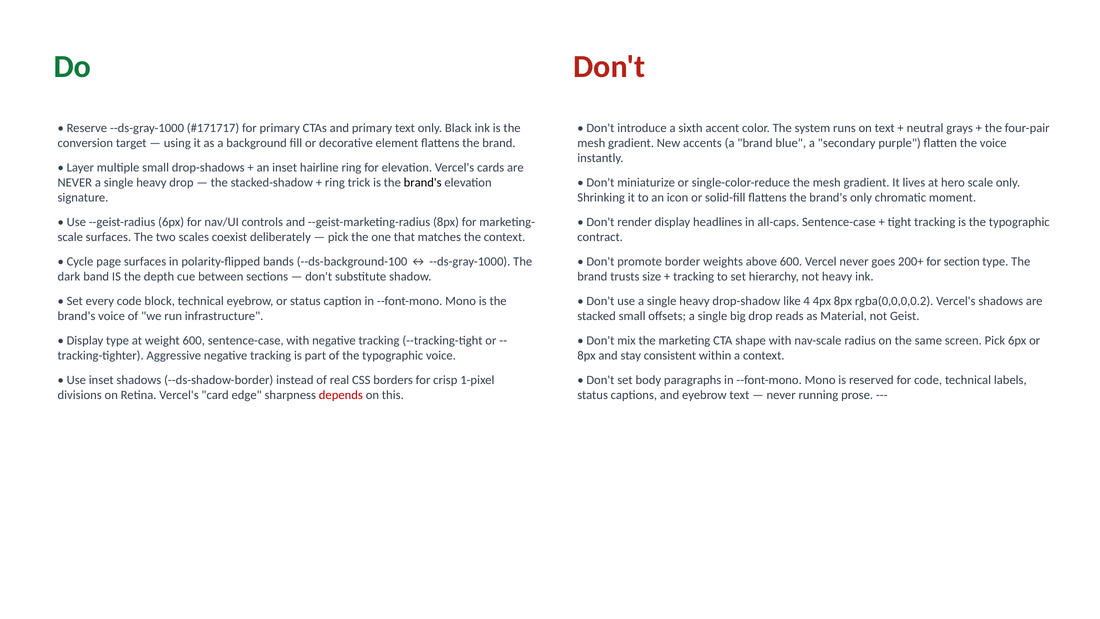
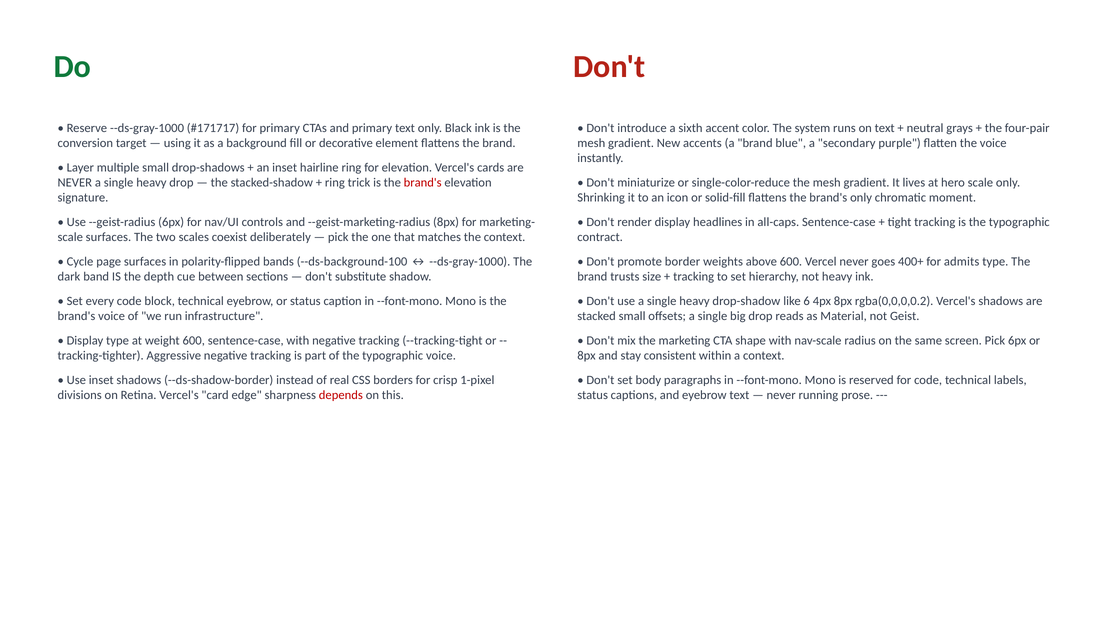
brand's colour: black -> red (423, 183)
200+: 200+ -> 400+ (911, 261)
section: section -> admits (962, 261)
4: 4 -> 6 (807, 301)
